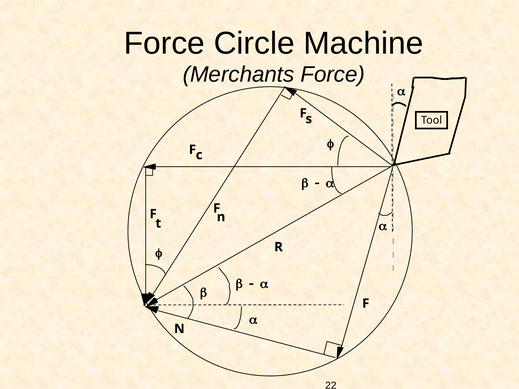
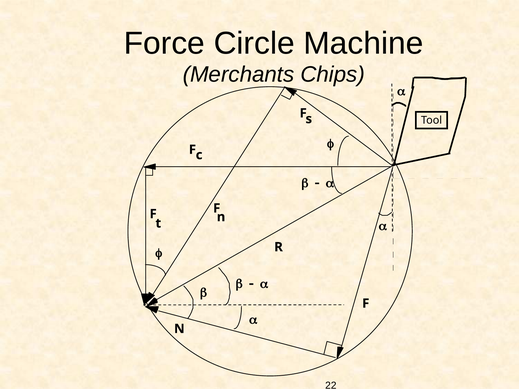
Merchants Force: Force -> Chips (333, 75)
